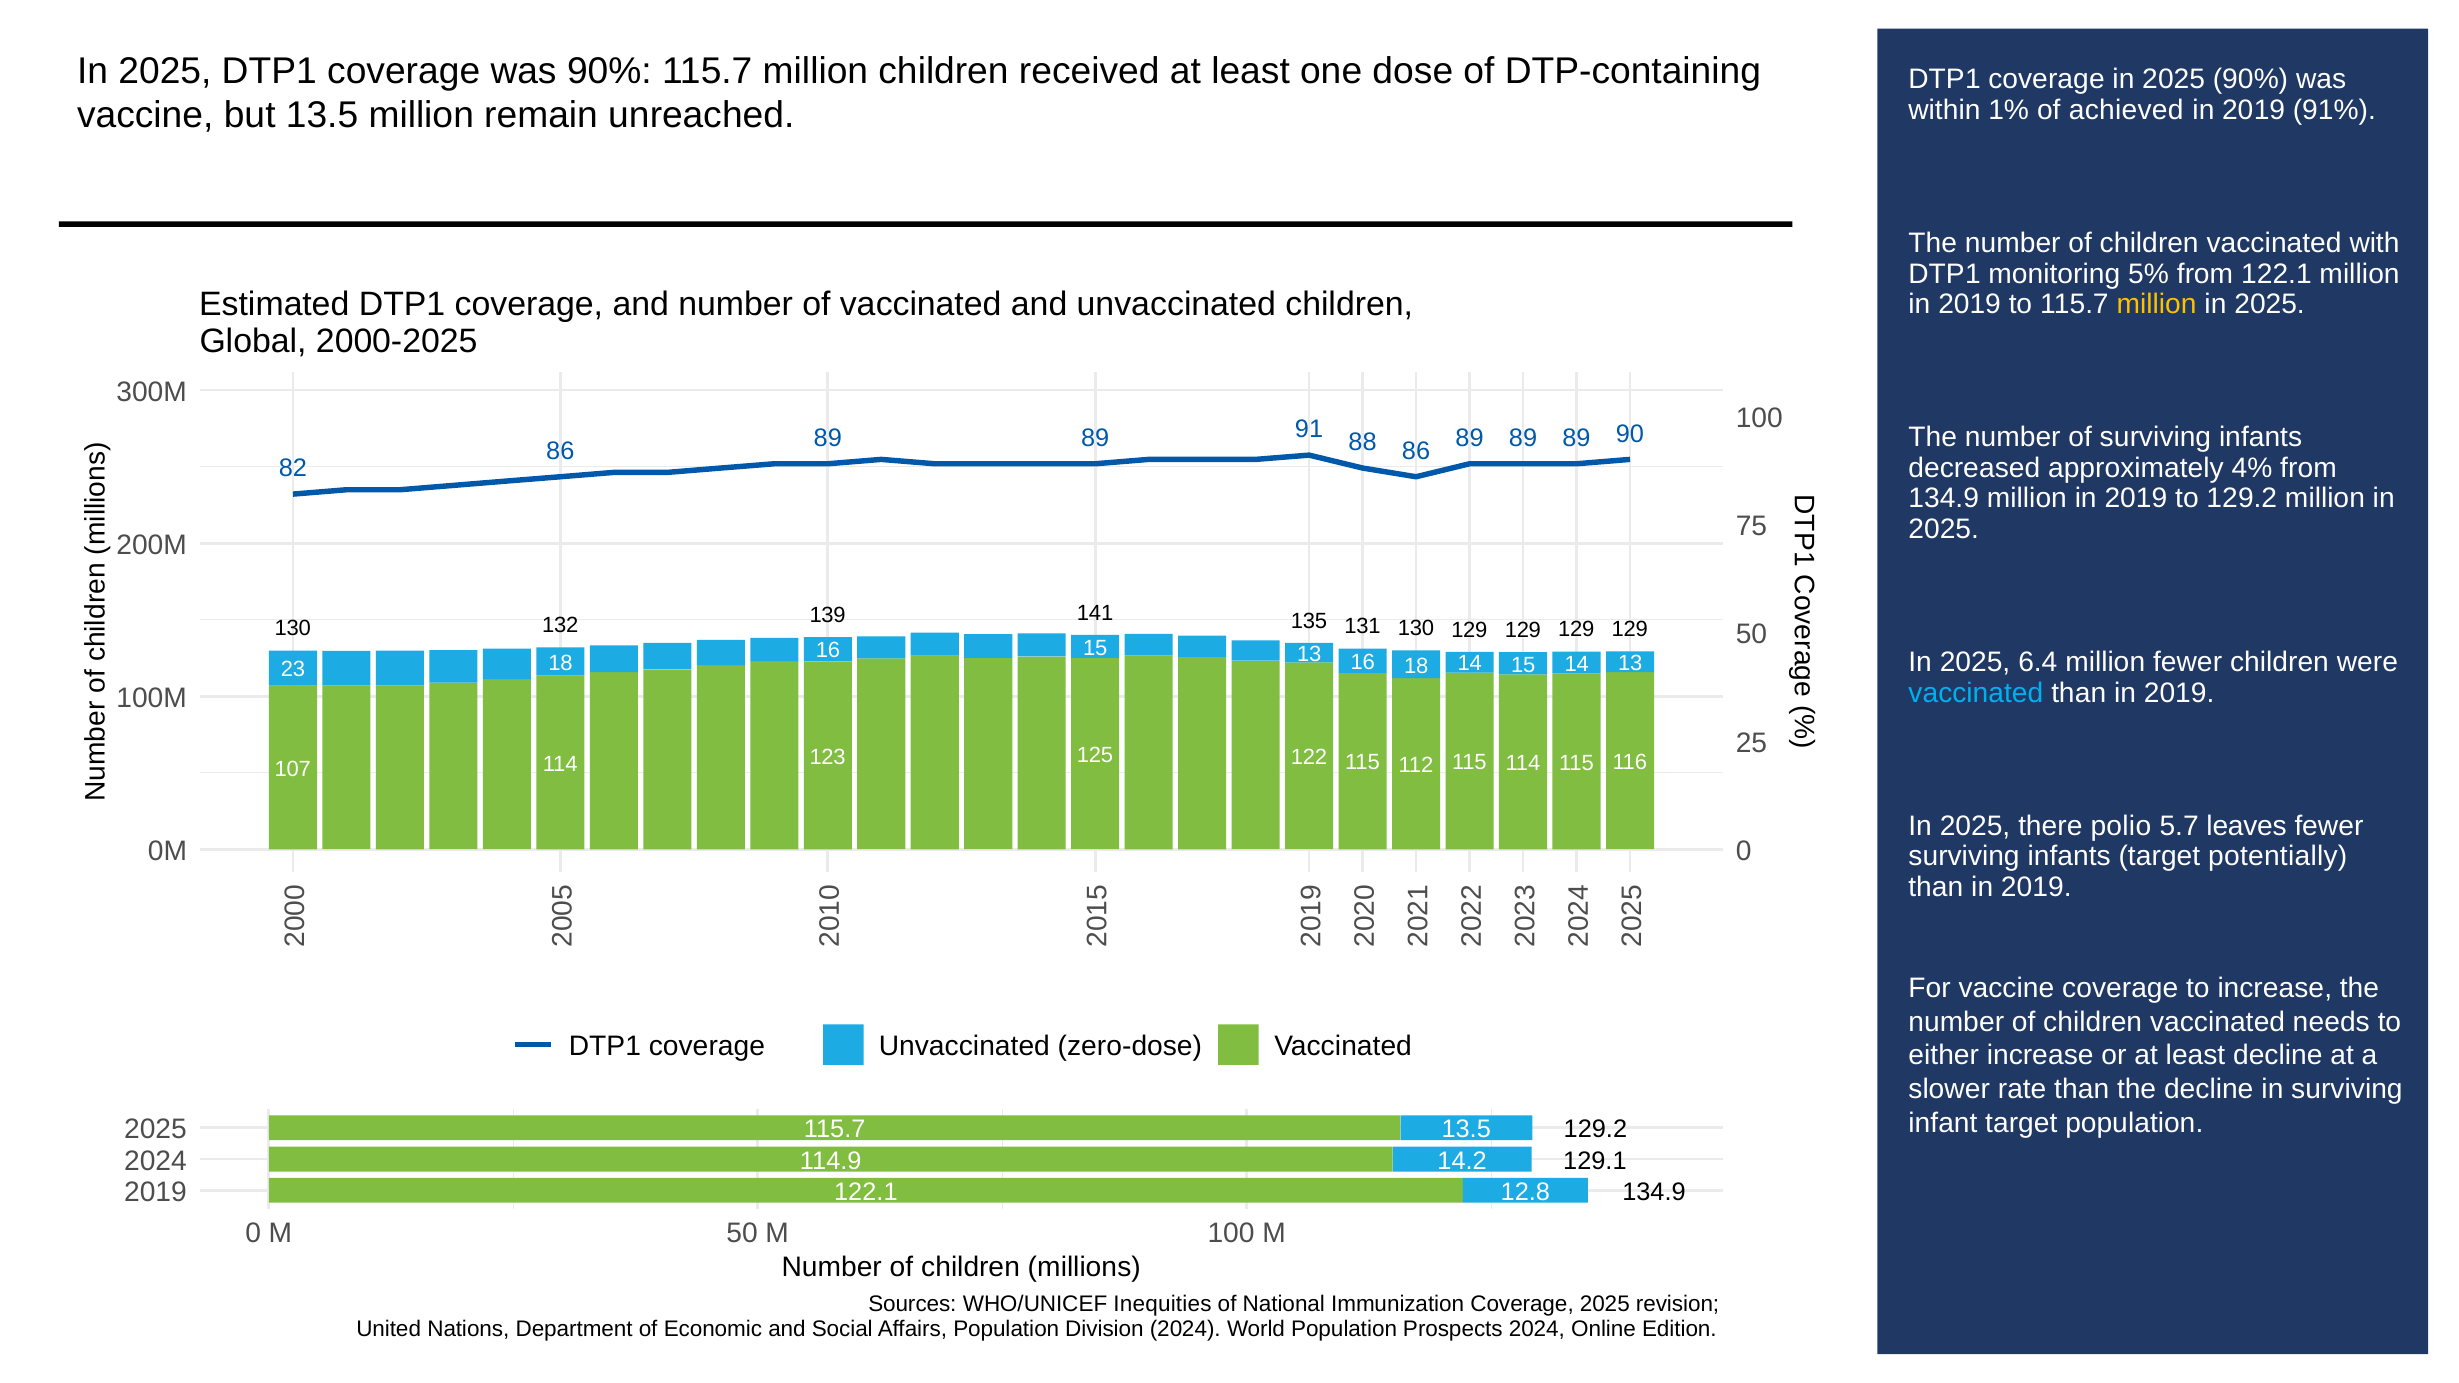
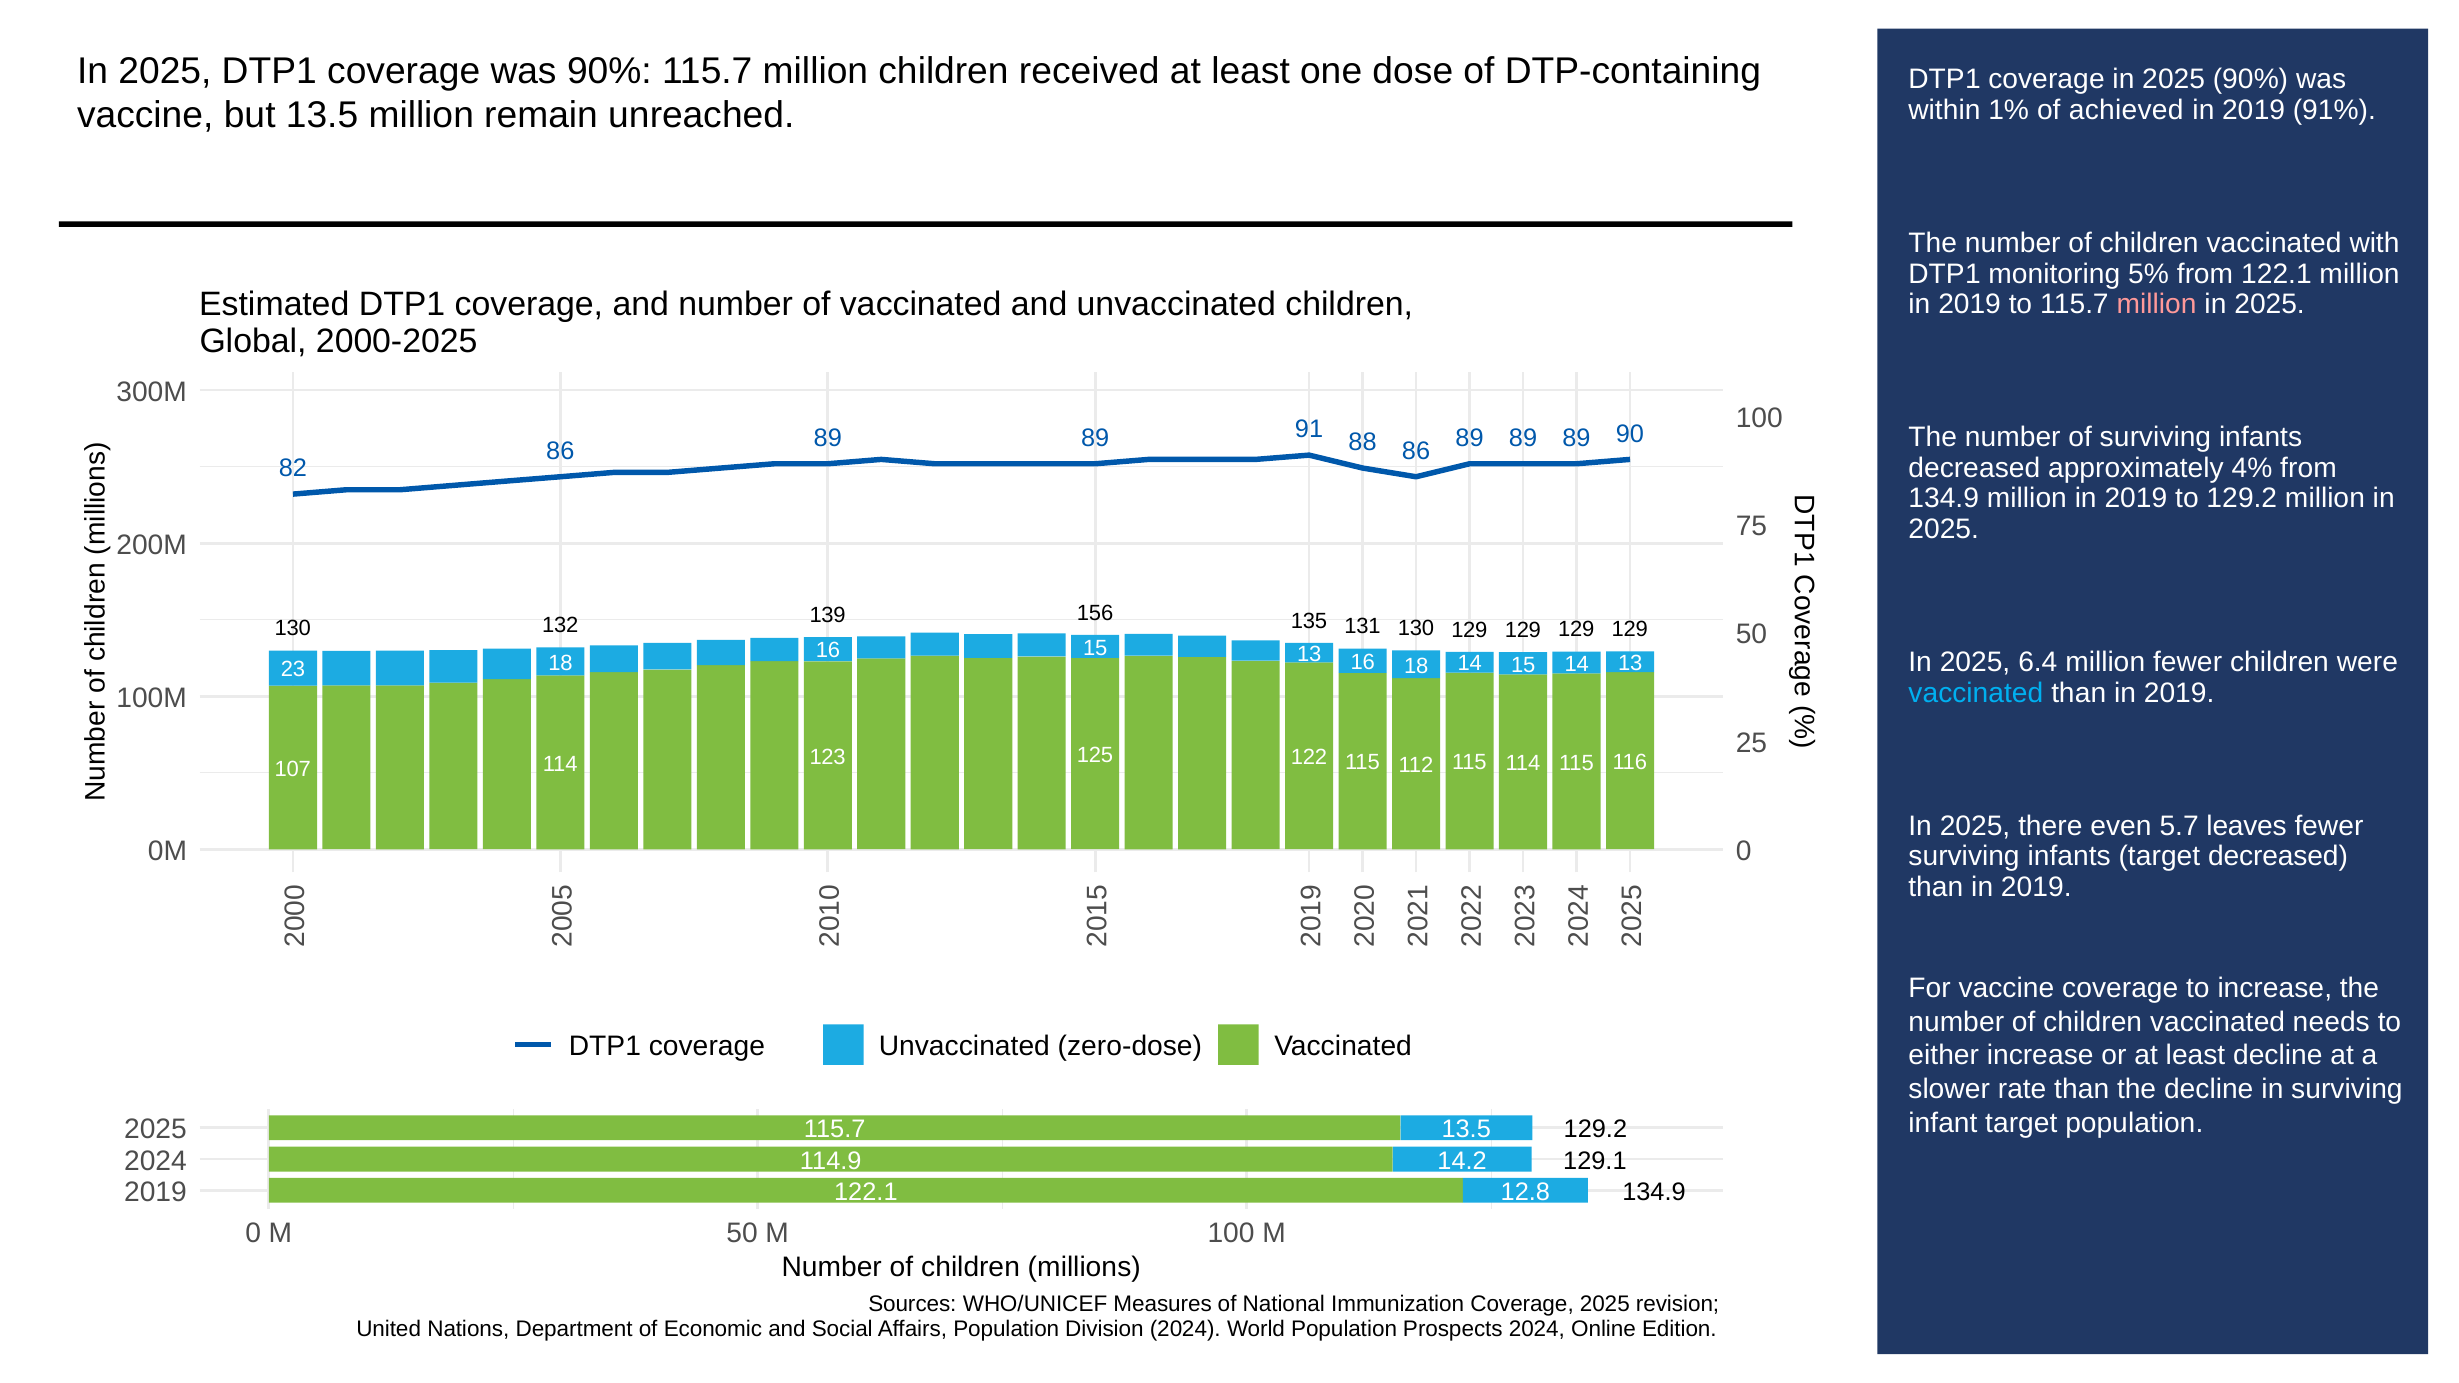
million colour: yellow -> pink (2157, 304)
141: 141 -> 156 (1095, 613)
polio: polio -> even (2121, 826)
target potentially: potentially -> decreased (2278, 857)
Inequities: Inequities -> Measures (1163, 1305)
